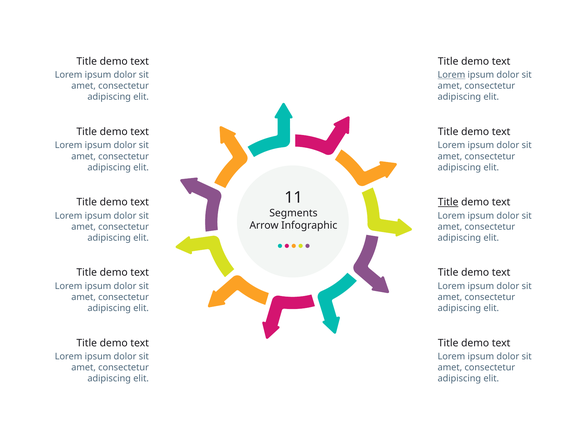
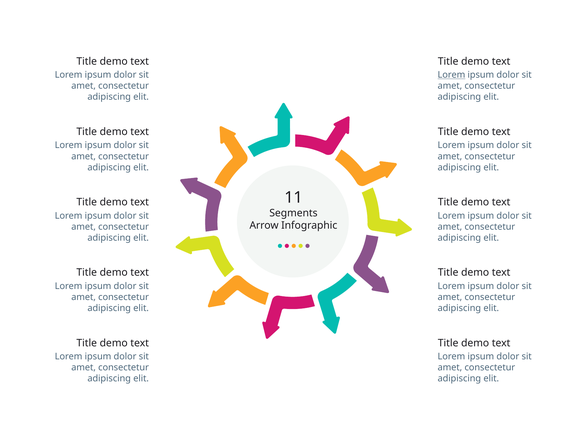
Title underline: present -> none (448, 202)
